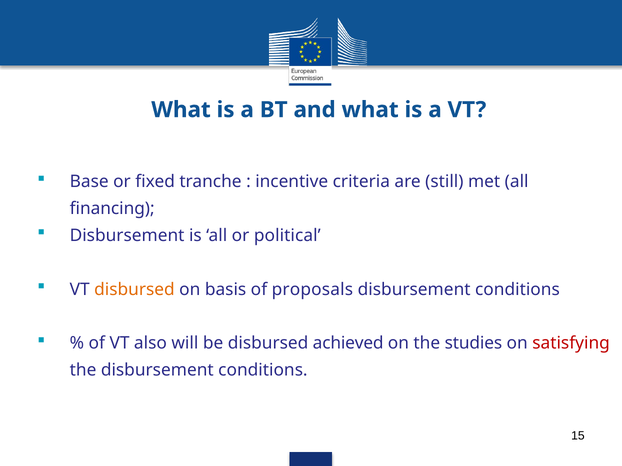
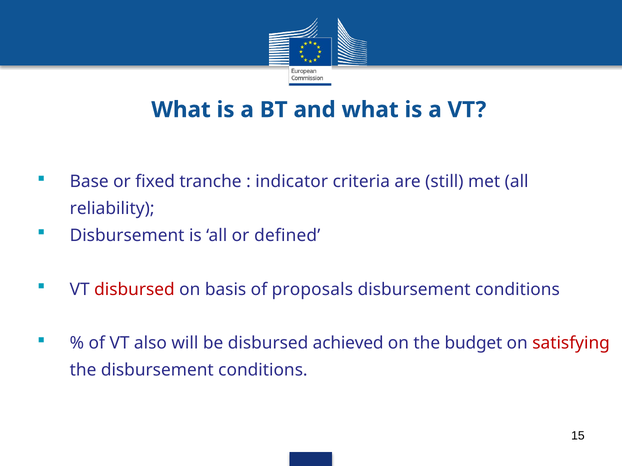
incentive: incentive -> indicator (292, 182)
financing: financing -> reliability (112, 209)
political: political -> defined (287, 236)
disbursed colour: orange -> red (134, 290)
studies: studies -> budget (473, 344)
